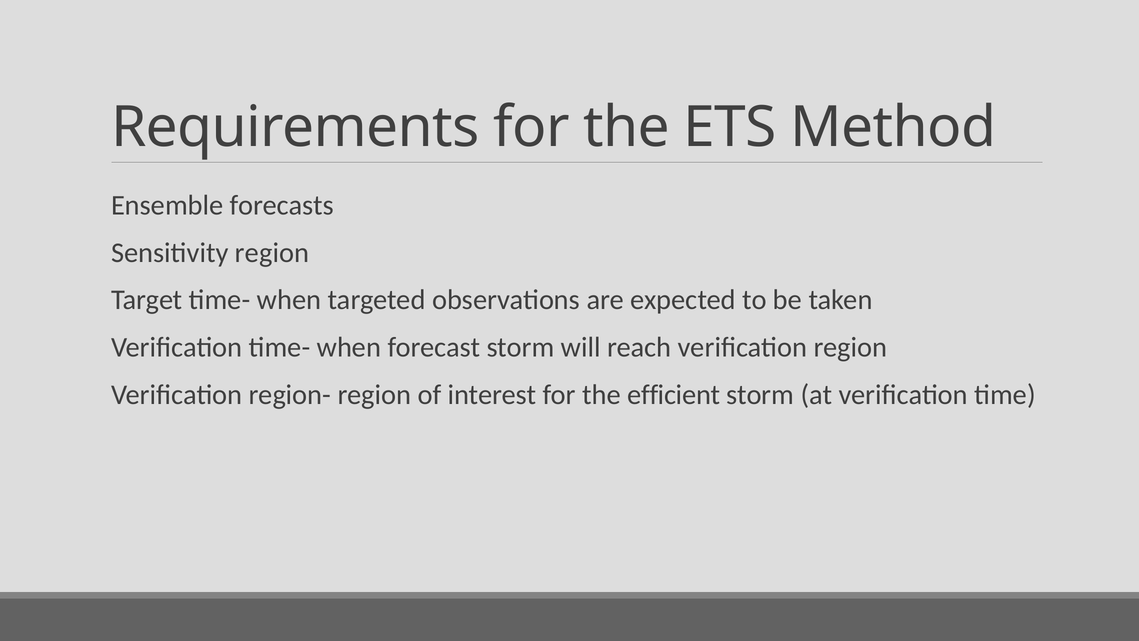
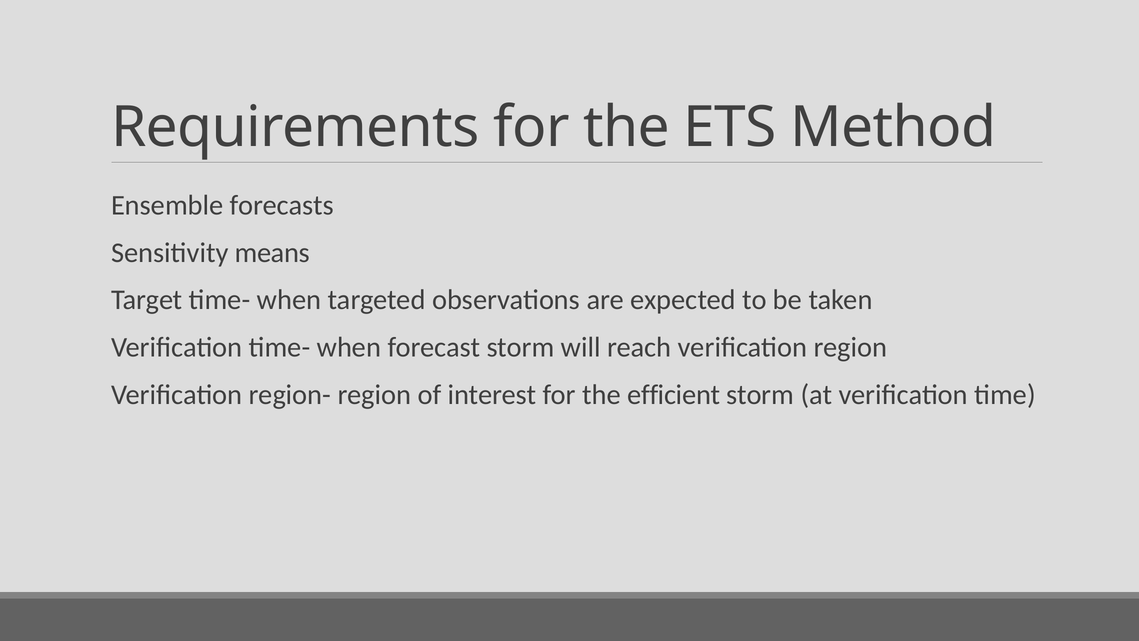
Sensitivity region: region -> means (272, 252)
